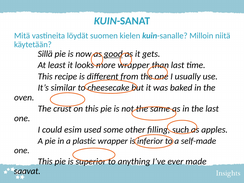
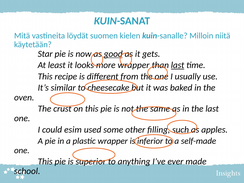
Sillä: Sillä -> Star (45, 54)
last underline: none -> present (178, 65)
saavat: saavat -> school (27, 171)
